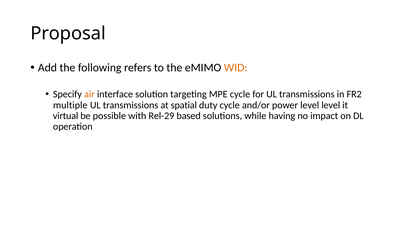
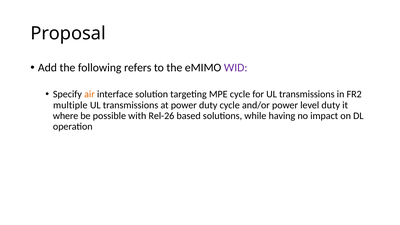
WID colour: orange -> purple (236, 68)
at spatial: spatial -> power (184, 105)
level level: level -> duty (331, 105)
virtual: virtual -> where (66, 116)
Rel-29: Rel-29 -> Rel-26 (161, 116)
